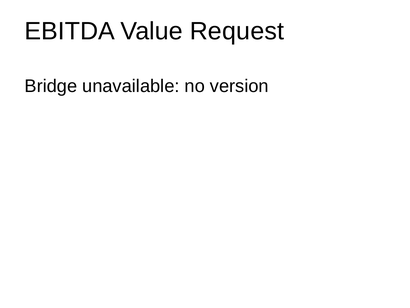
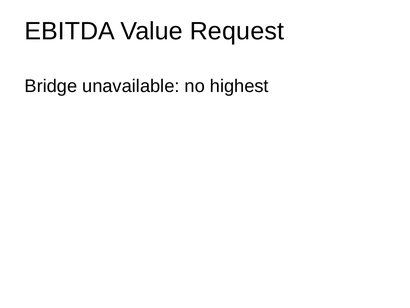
version: version -> highest (239, 86)
